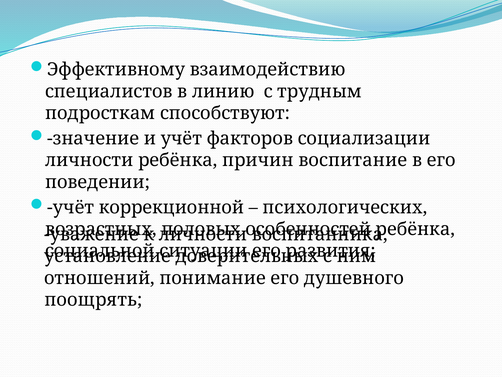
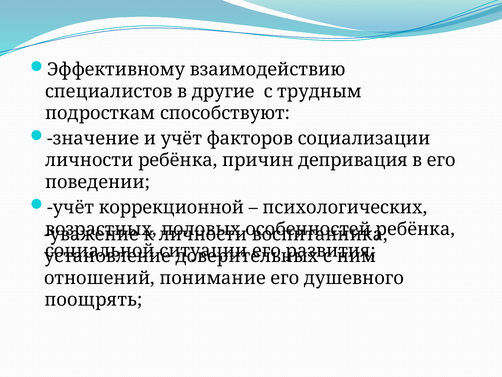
линию: линию -> другие (223, 91)
воспитание: воспитание -> депривация (353, 160)
